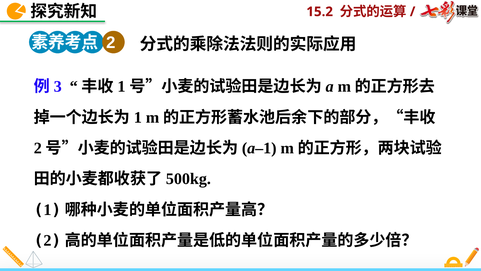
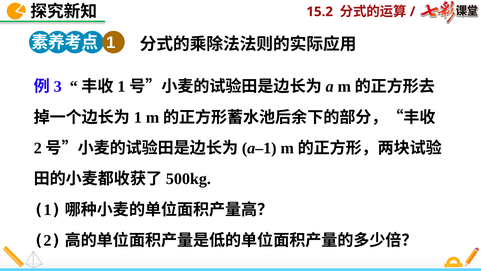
2: 2 -> 1 (111, 43)
